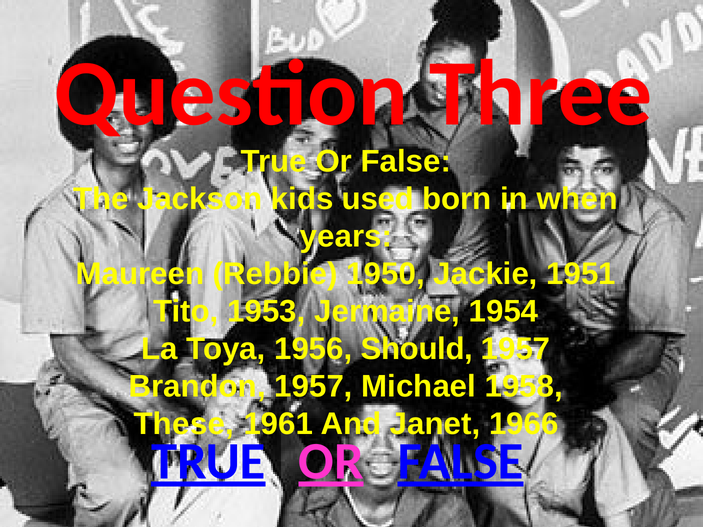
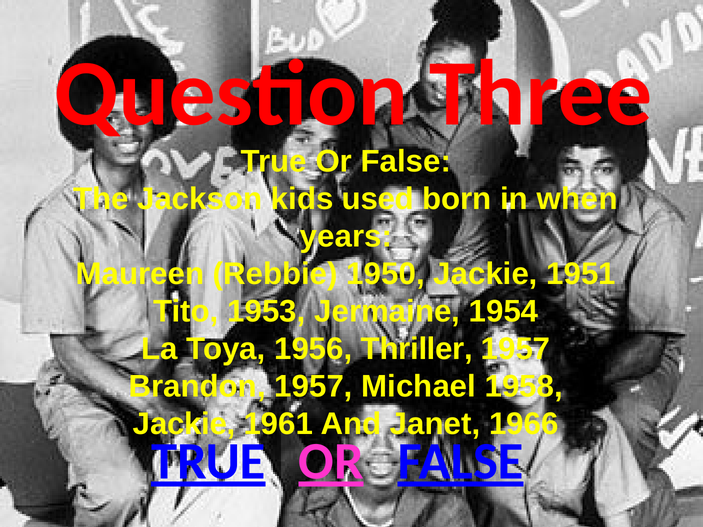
Should: Should -> Thriller (417, 349)
These: These -> Jackie (184, 424)
